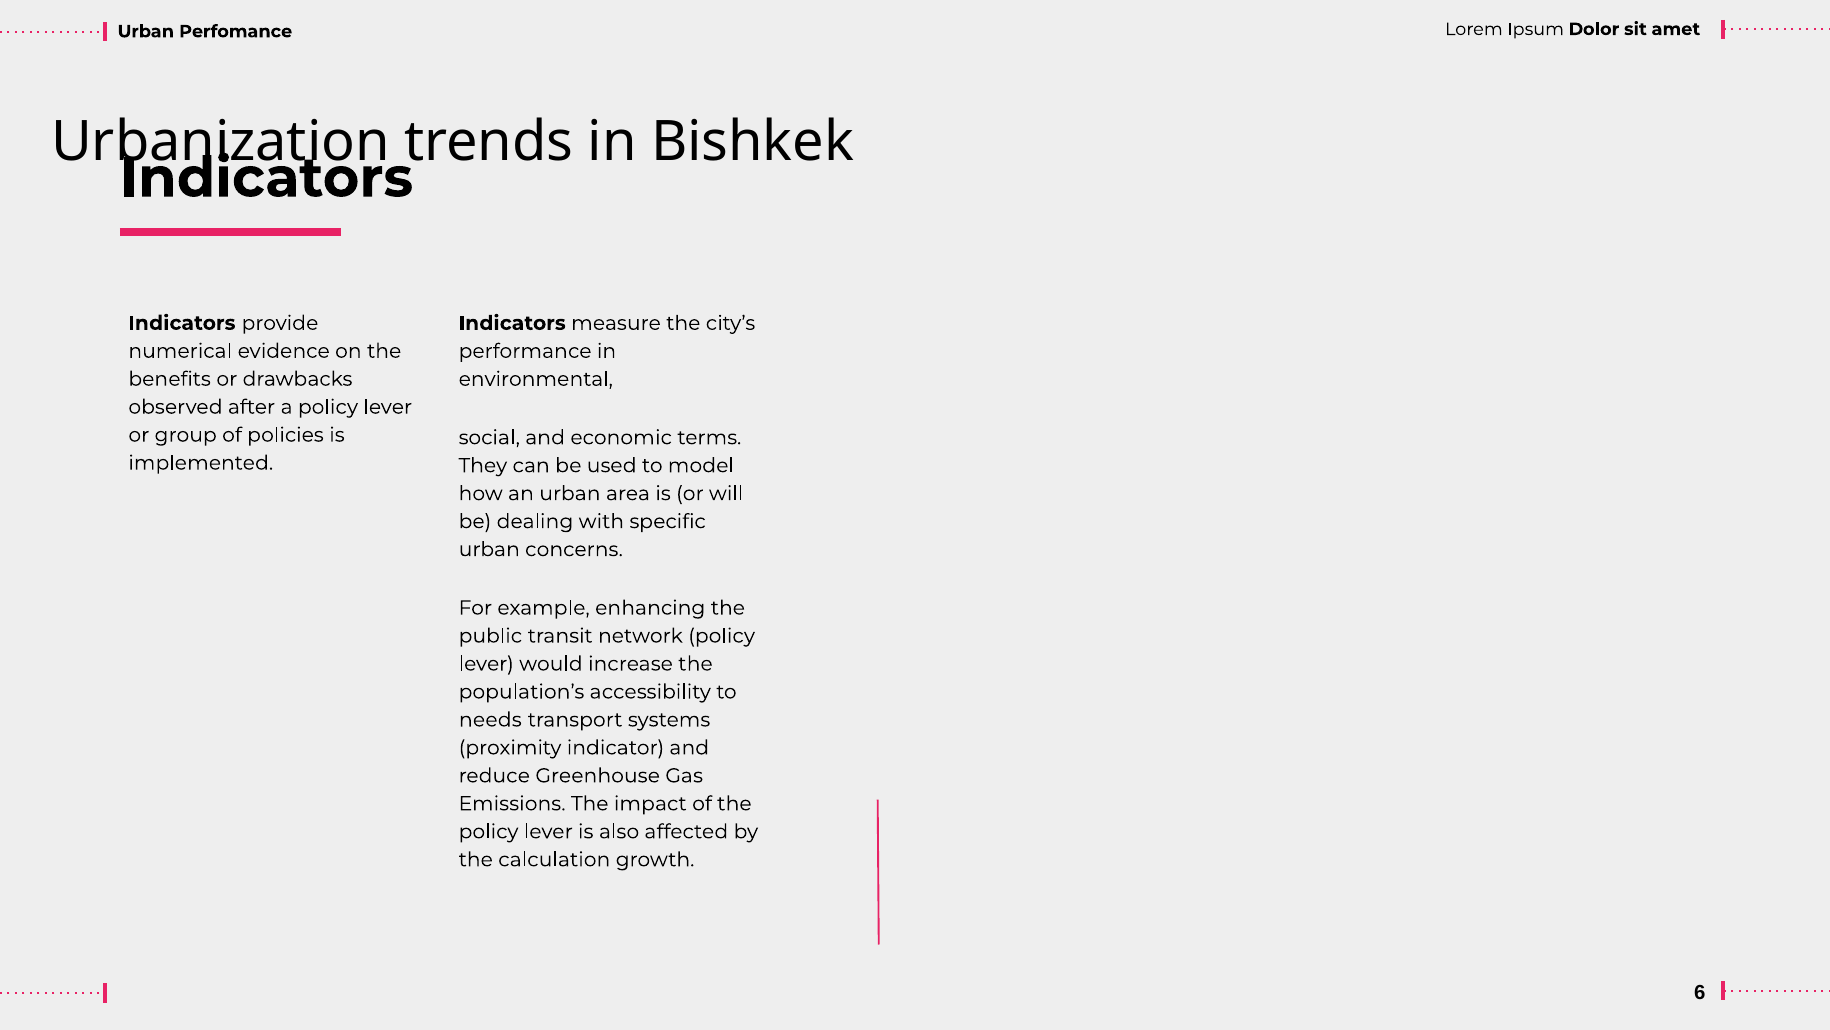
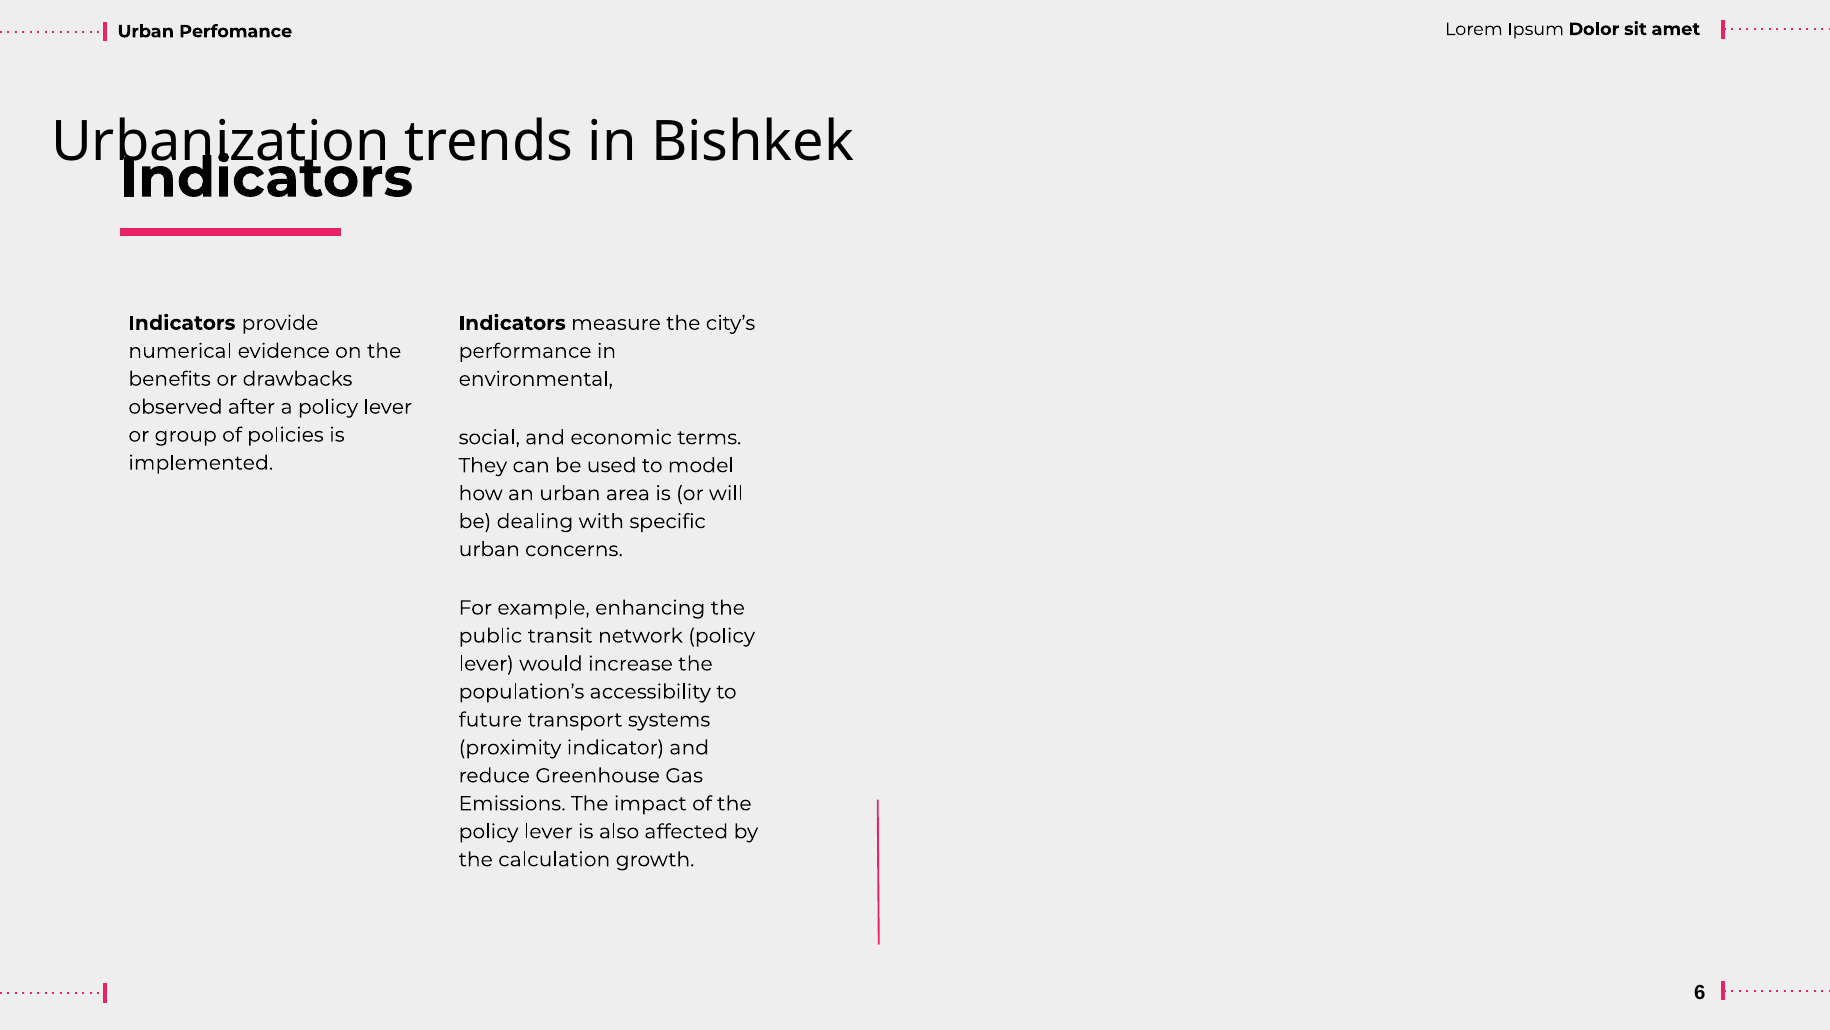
needs: needs -> future (490, 719)
